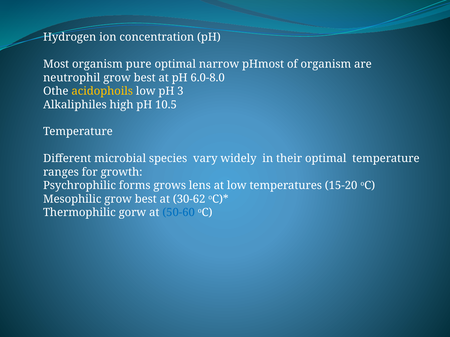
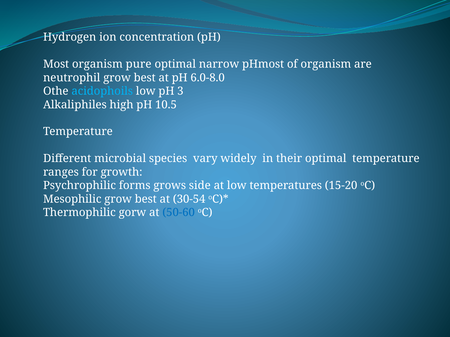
acidophoils colour: yellow -> light blue (102, 91)
lens: lens -> side (200, 186)
30-62: 30-62 -> 30-54 (189, 199)
